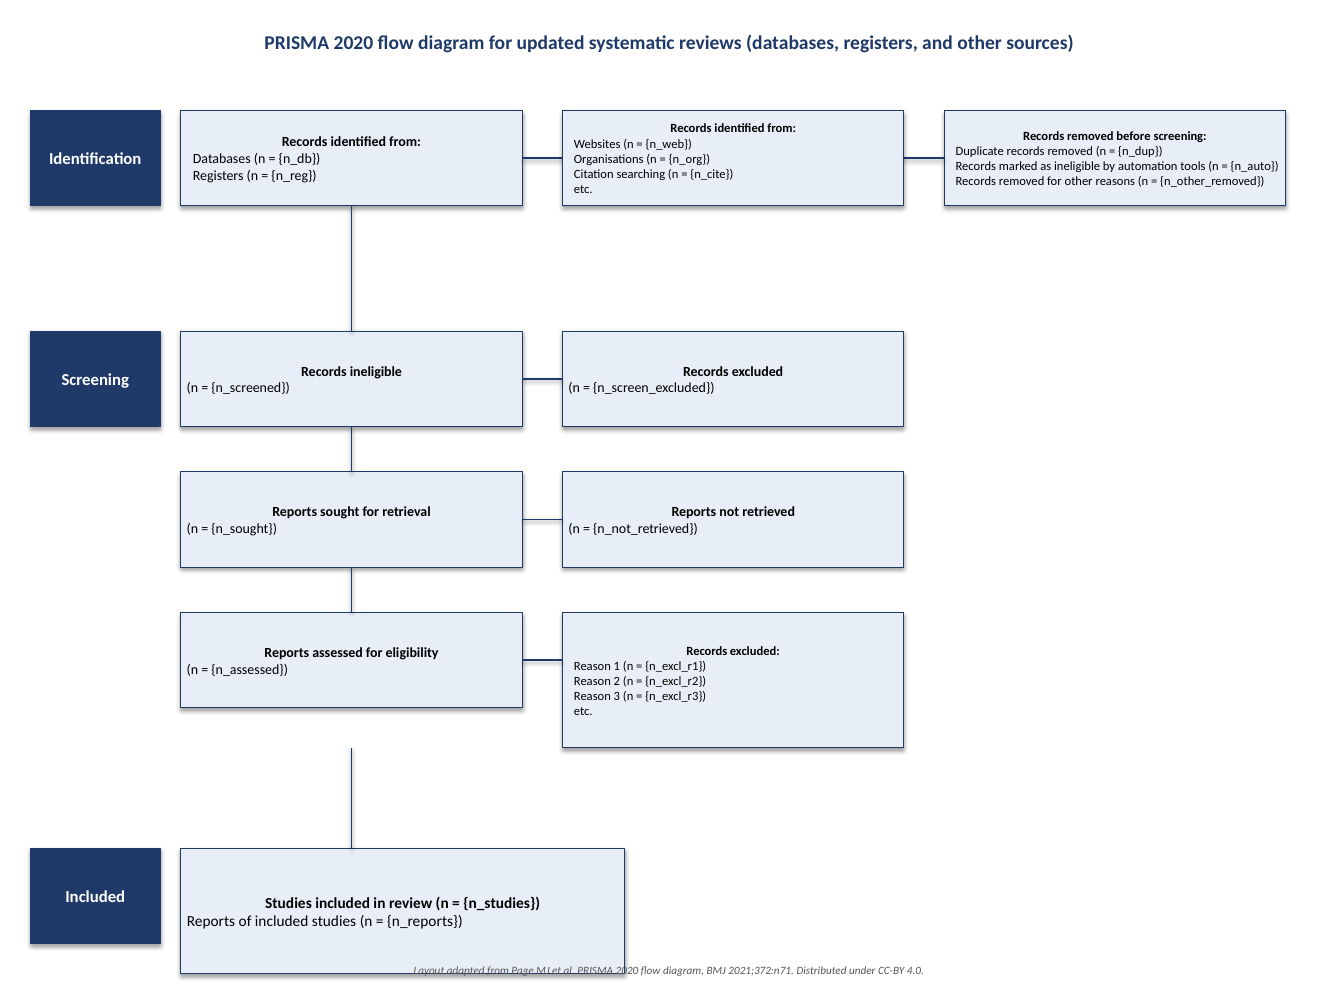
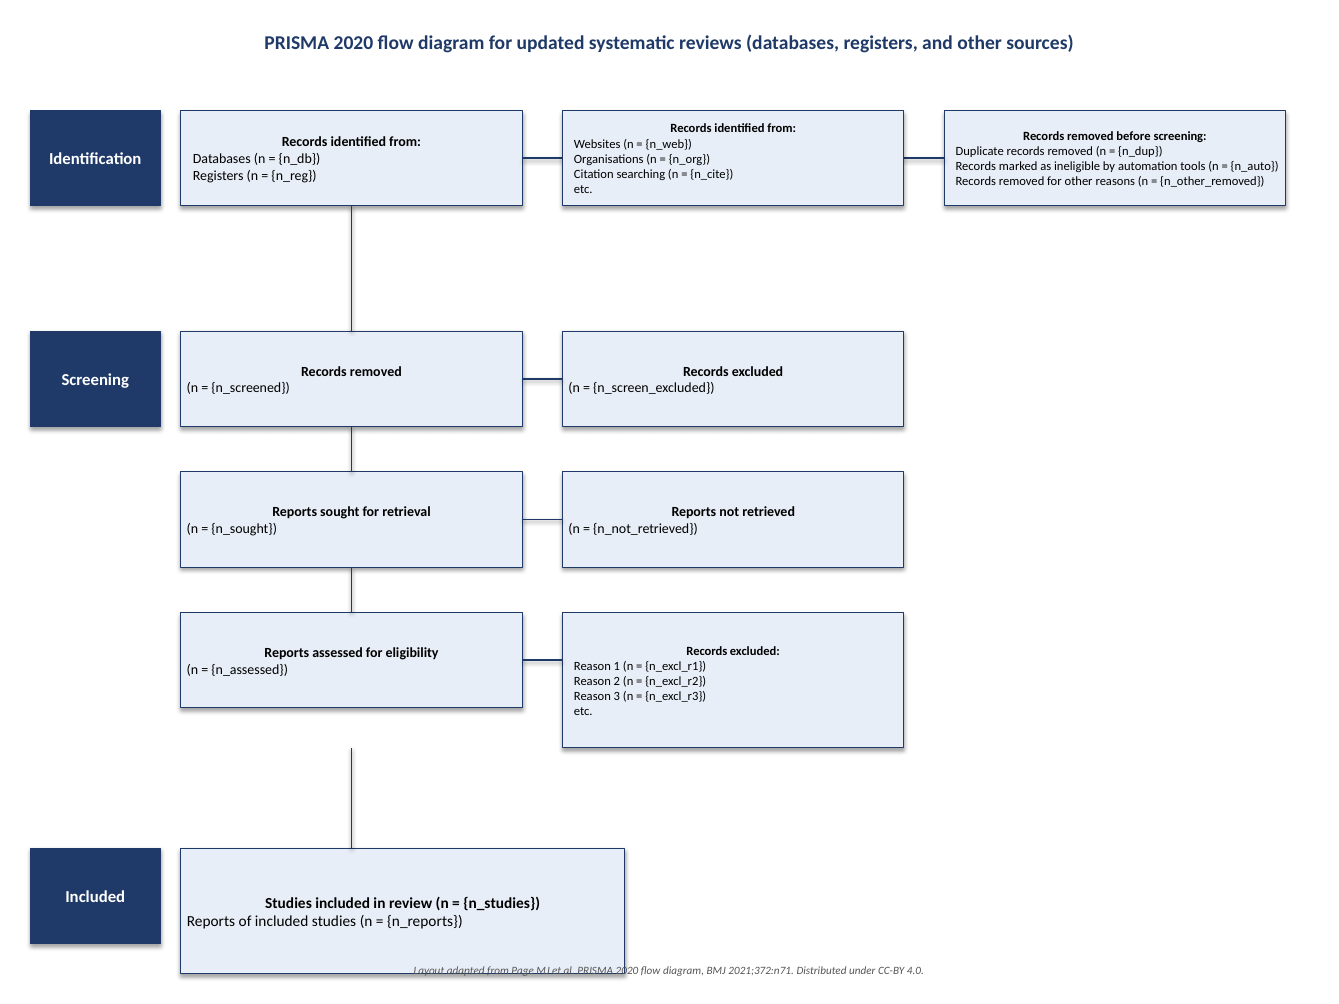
ineligible: ineligible -> removed (376, 372)
